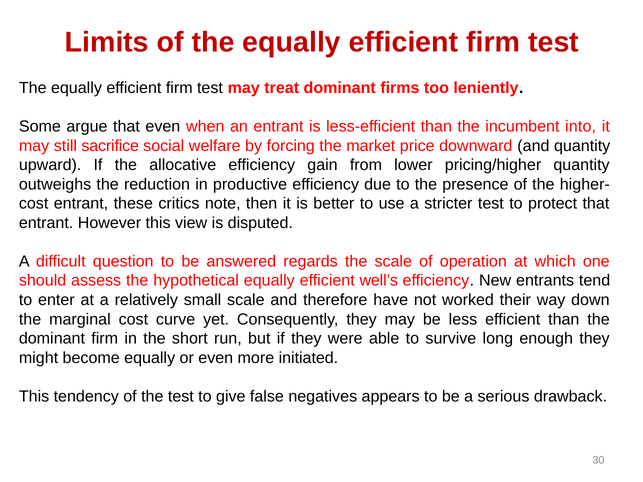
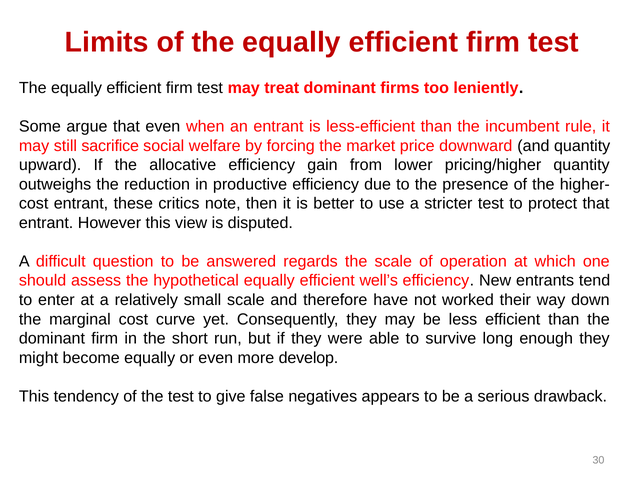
into: into -> rule (581, 127)
initiated: initiated -> develop (308, 358)
